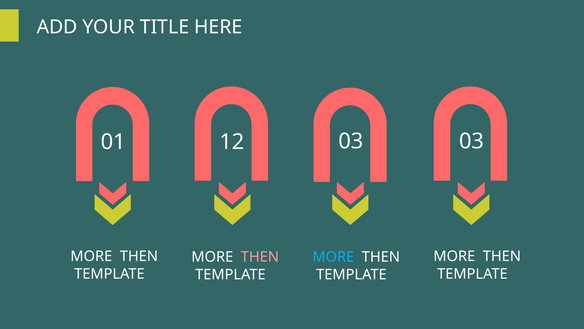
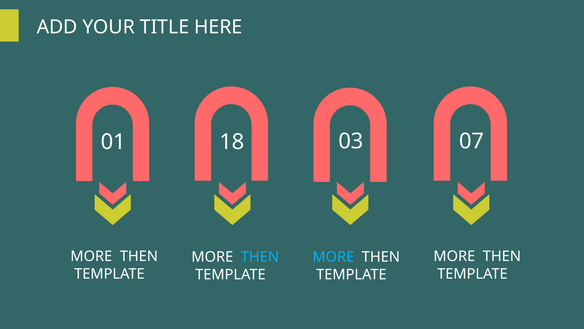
12: 12 -> 18 (232, 142)
03 03: 03 -> 07 (472, 141)
THEN colour: pink -> light blue (260, 257)
